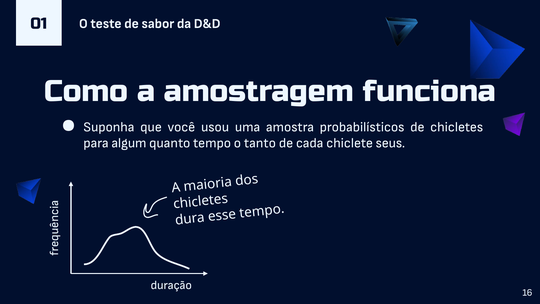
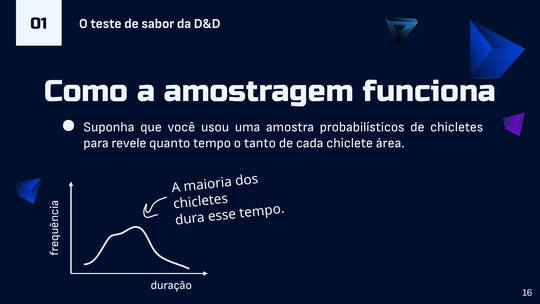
algum: algum -> revele (129, 143)
seus: seus -> área (390, 143)
